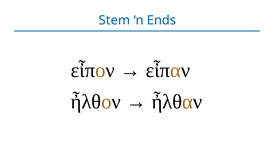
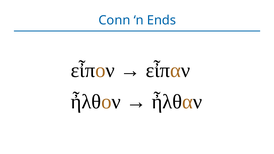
Stem: Stem -> Conn (114, 20)
